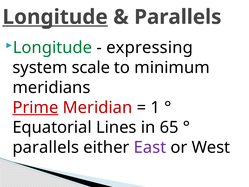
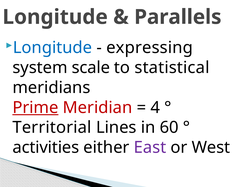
Longitude underline: present -> none (55, 17)
Longitude colour: green -> blue (53, 48)
minimum: minimum -> statistical (172, 68)
1: 1 -> 4 (155, 107)
Equatorial: Equatorial -> Territorial (52, 127)
65: 65 -> 60 (169, 127)
parallels: parallels -> activities (46, 147)
